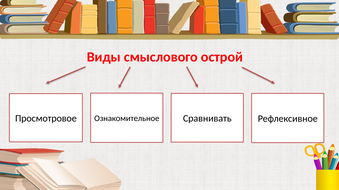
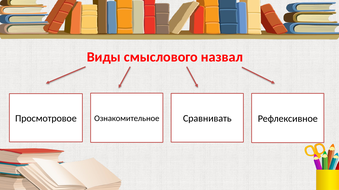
острой: острой -> назвал (222, 57)
